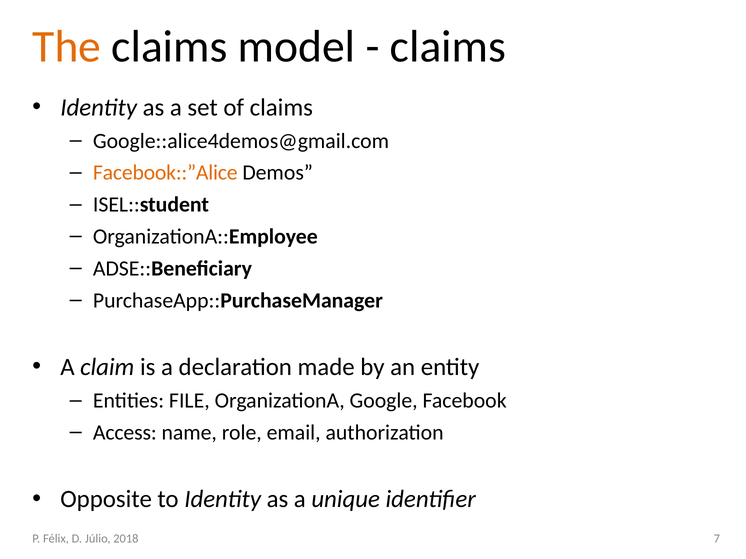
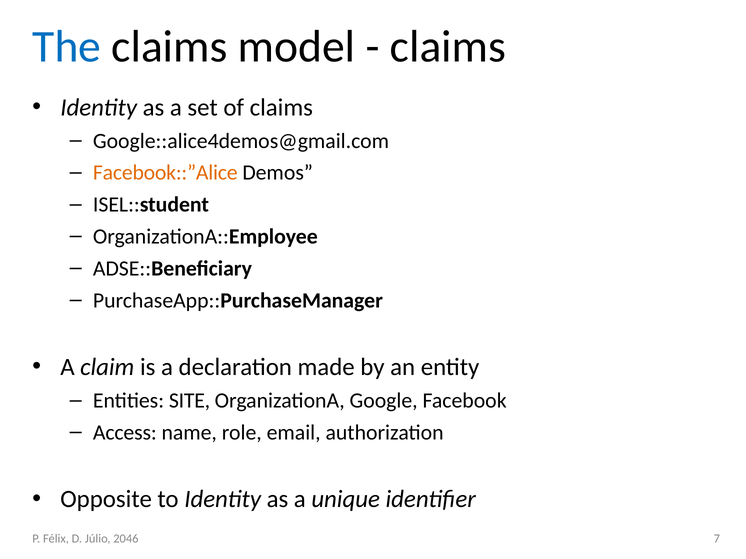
The colour: orange -> blue (67, 47)
FILE: FILE -> SITE (189, 401)
2018: 2018 -> 2046 (126, 539)
